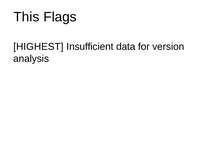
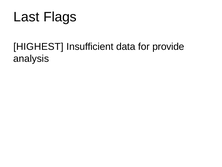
This: This -> Last (26, 17)
version: version -> provide (168, 47)
